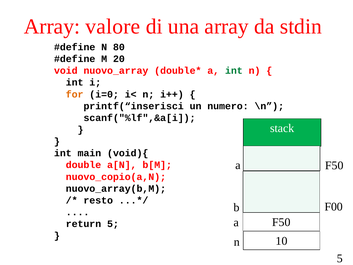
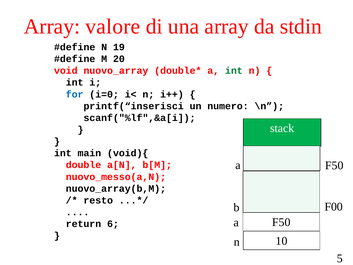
80: 80 -> 19 (119, 47)
for colour: orange -> blue (75, 94)
nuovo_copio(a,N: nuovo_copio(a,N -> nuovo_messo(a,N (116, 177)
return 5: 5 -> 6 (113, 224)
